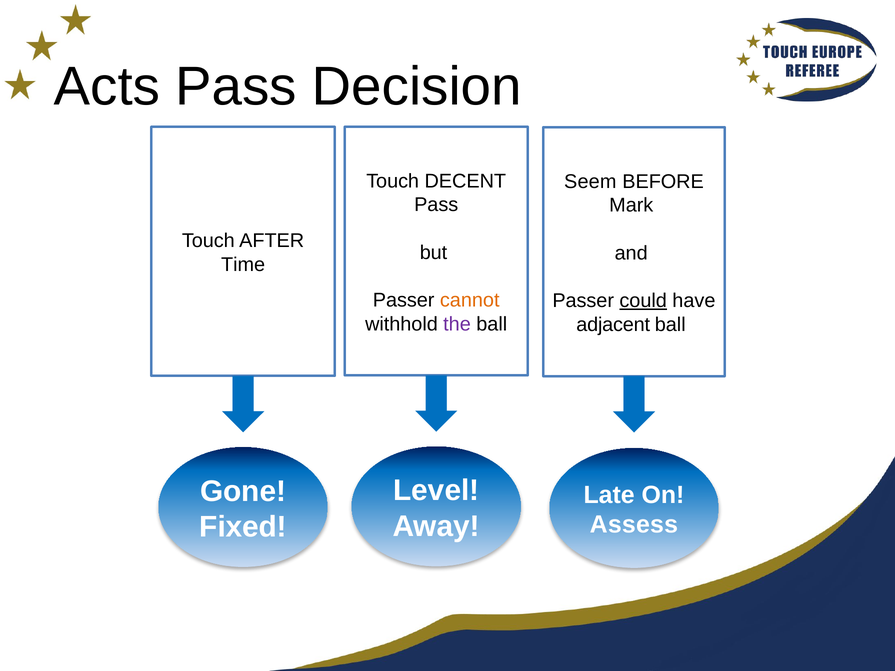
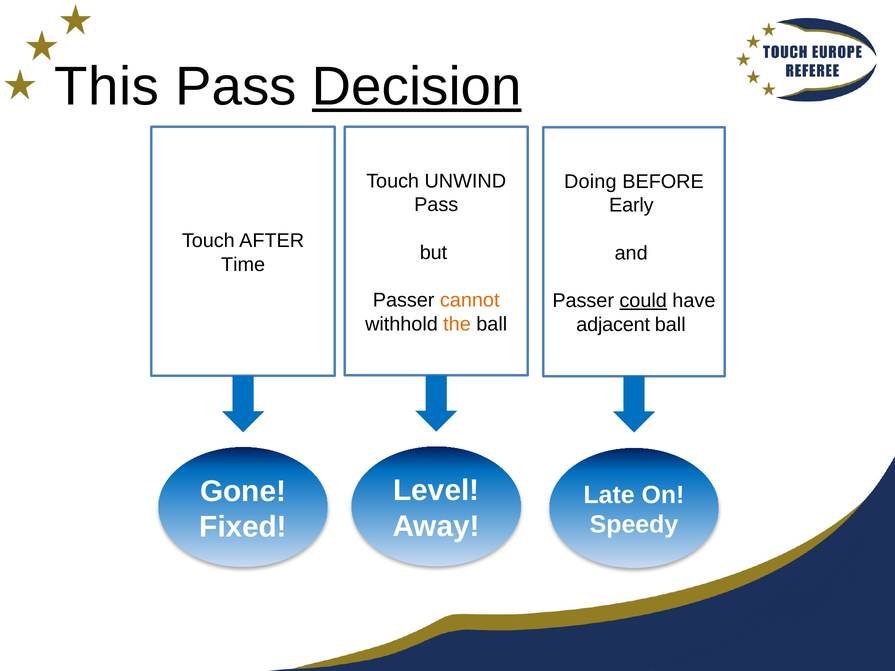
Acts: Acts -> This (107, 87)
Decision underline: none -> present (417, 87)
DECENT: DECENT -> UNWIND (465, 181)
Seem: Seem -> Doing (590, 182)
Mark: Mark -> Early (631, 205)
the colour: purple -> orange (457, 324)
Assess: Assess -> Speedy (634, 525)
